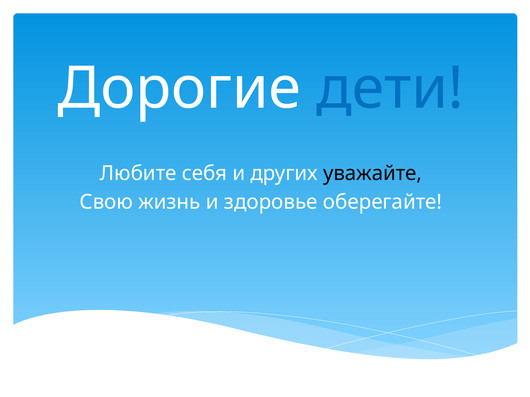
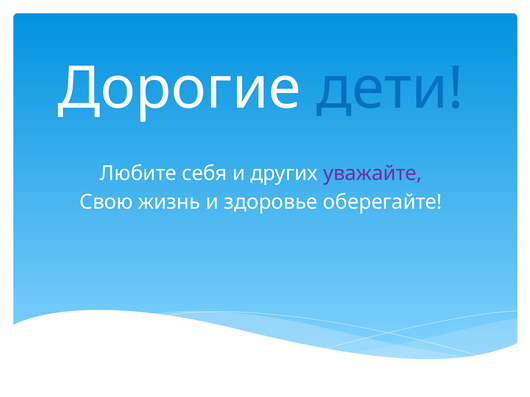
уважайте colour: black -> purple (372, 173)
